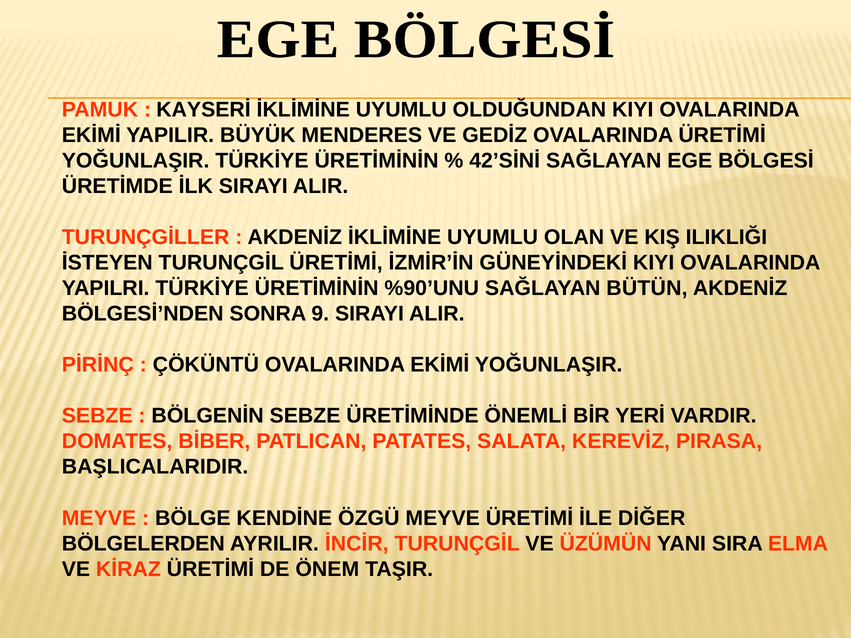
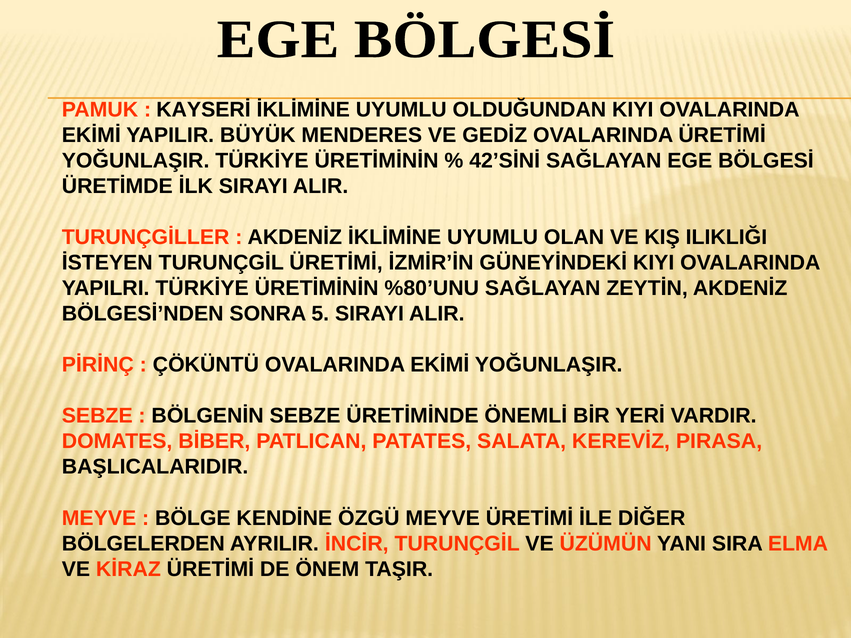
%90’UNU: %90’UNU -> %80’UNU (432, 288)
BÜTÜN: BÜTÜN -> ZEYTİN (647, 288)
9: 9 -> 5 (320, 314)
